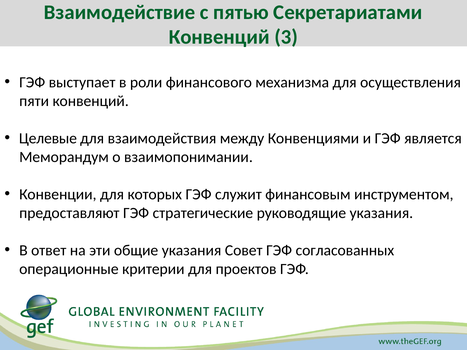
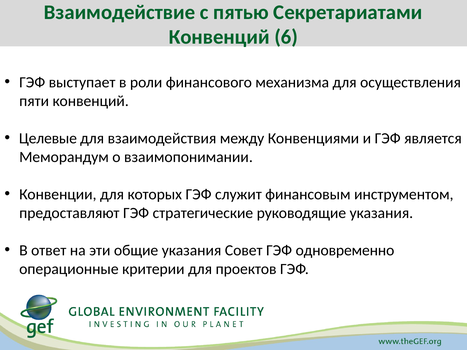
3: 3 -> 6 (286, 37)
согласованных: согласованных -> одновременно (345, 250)
